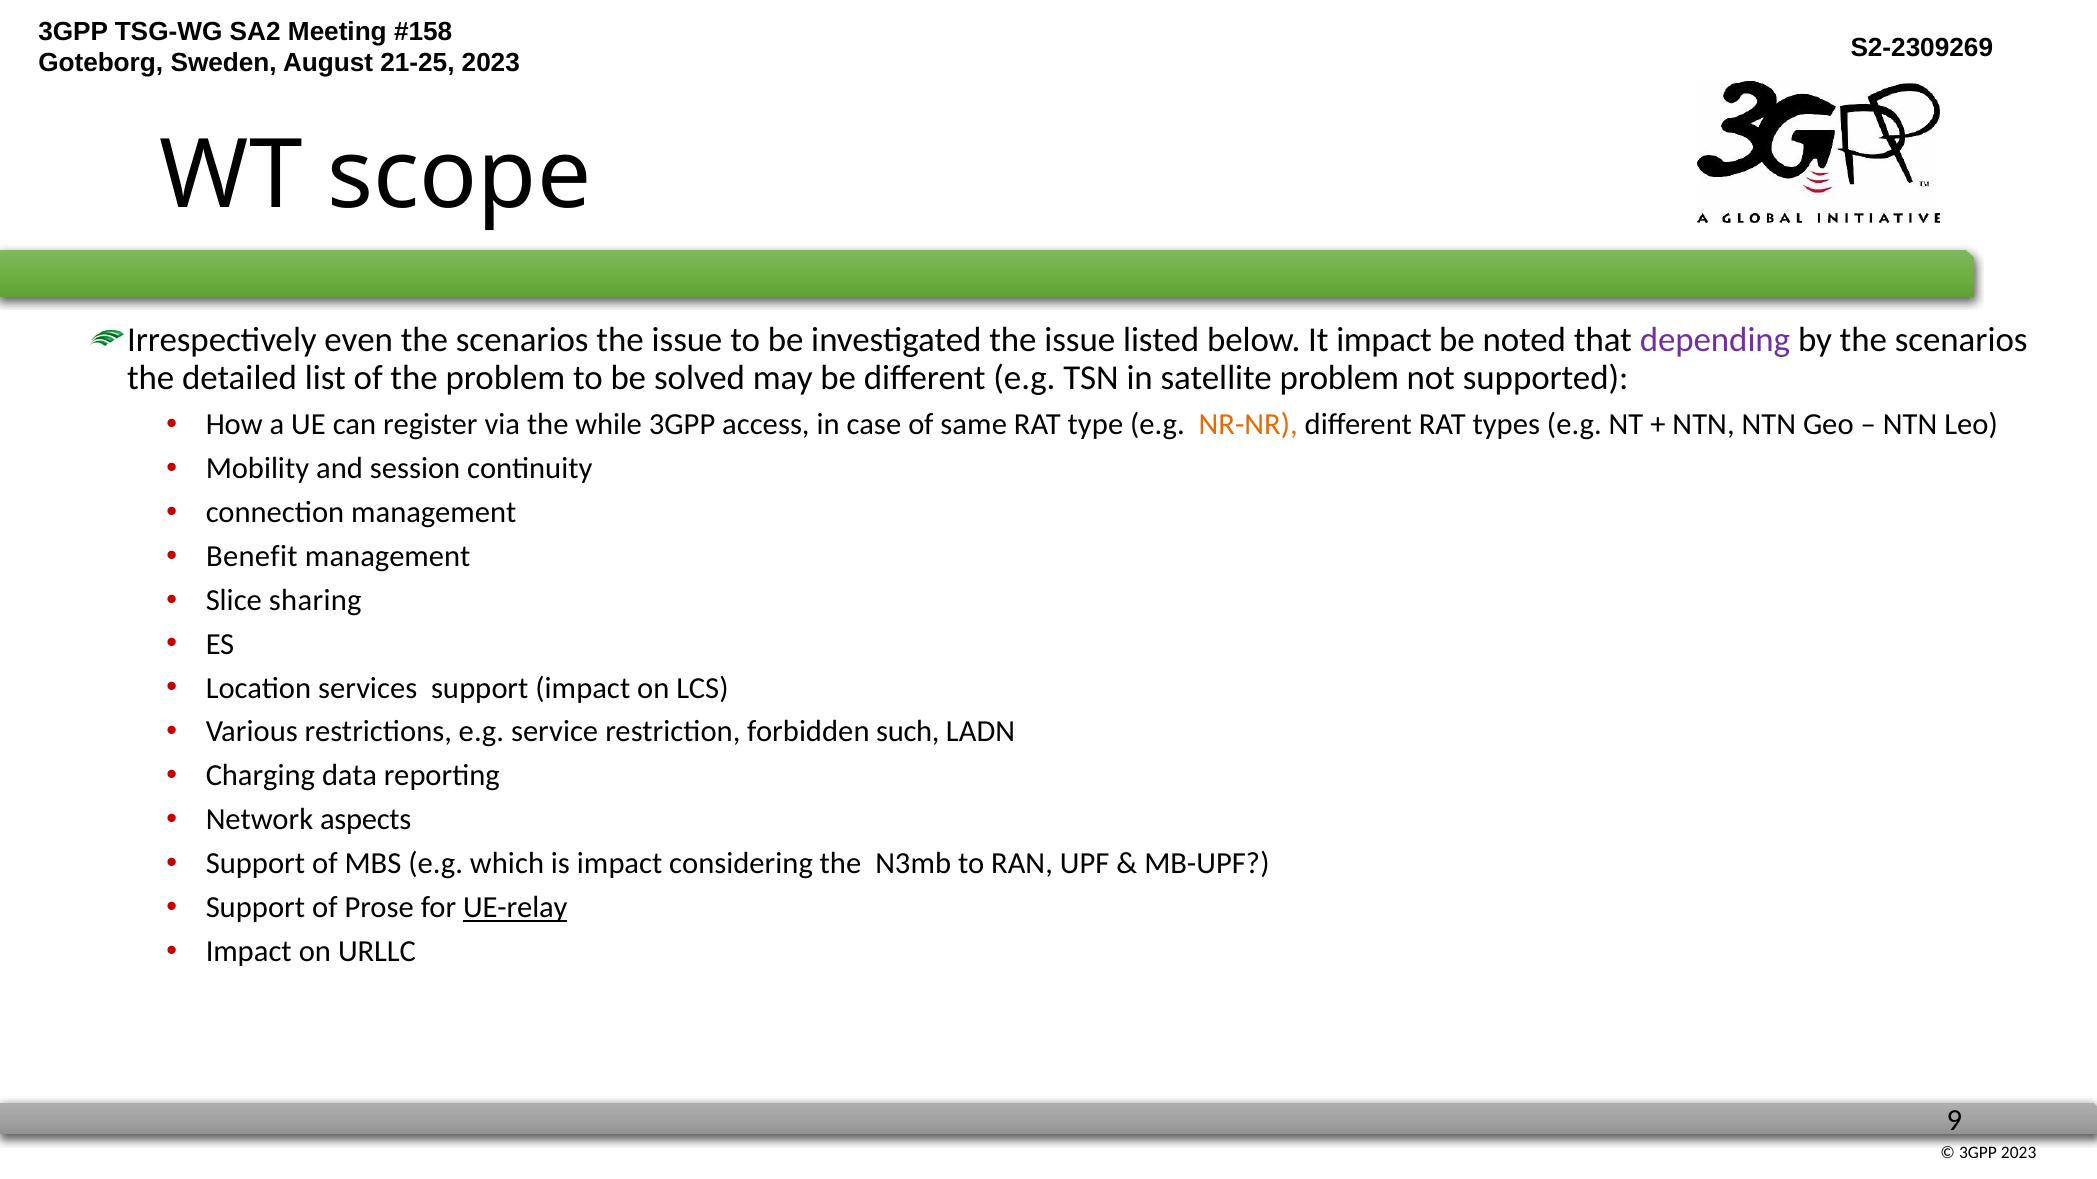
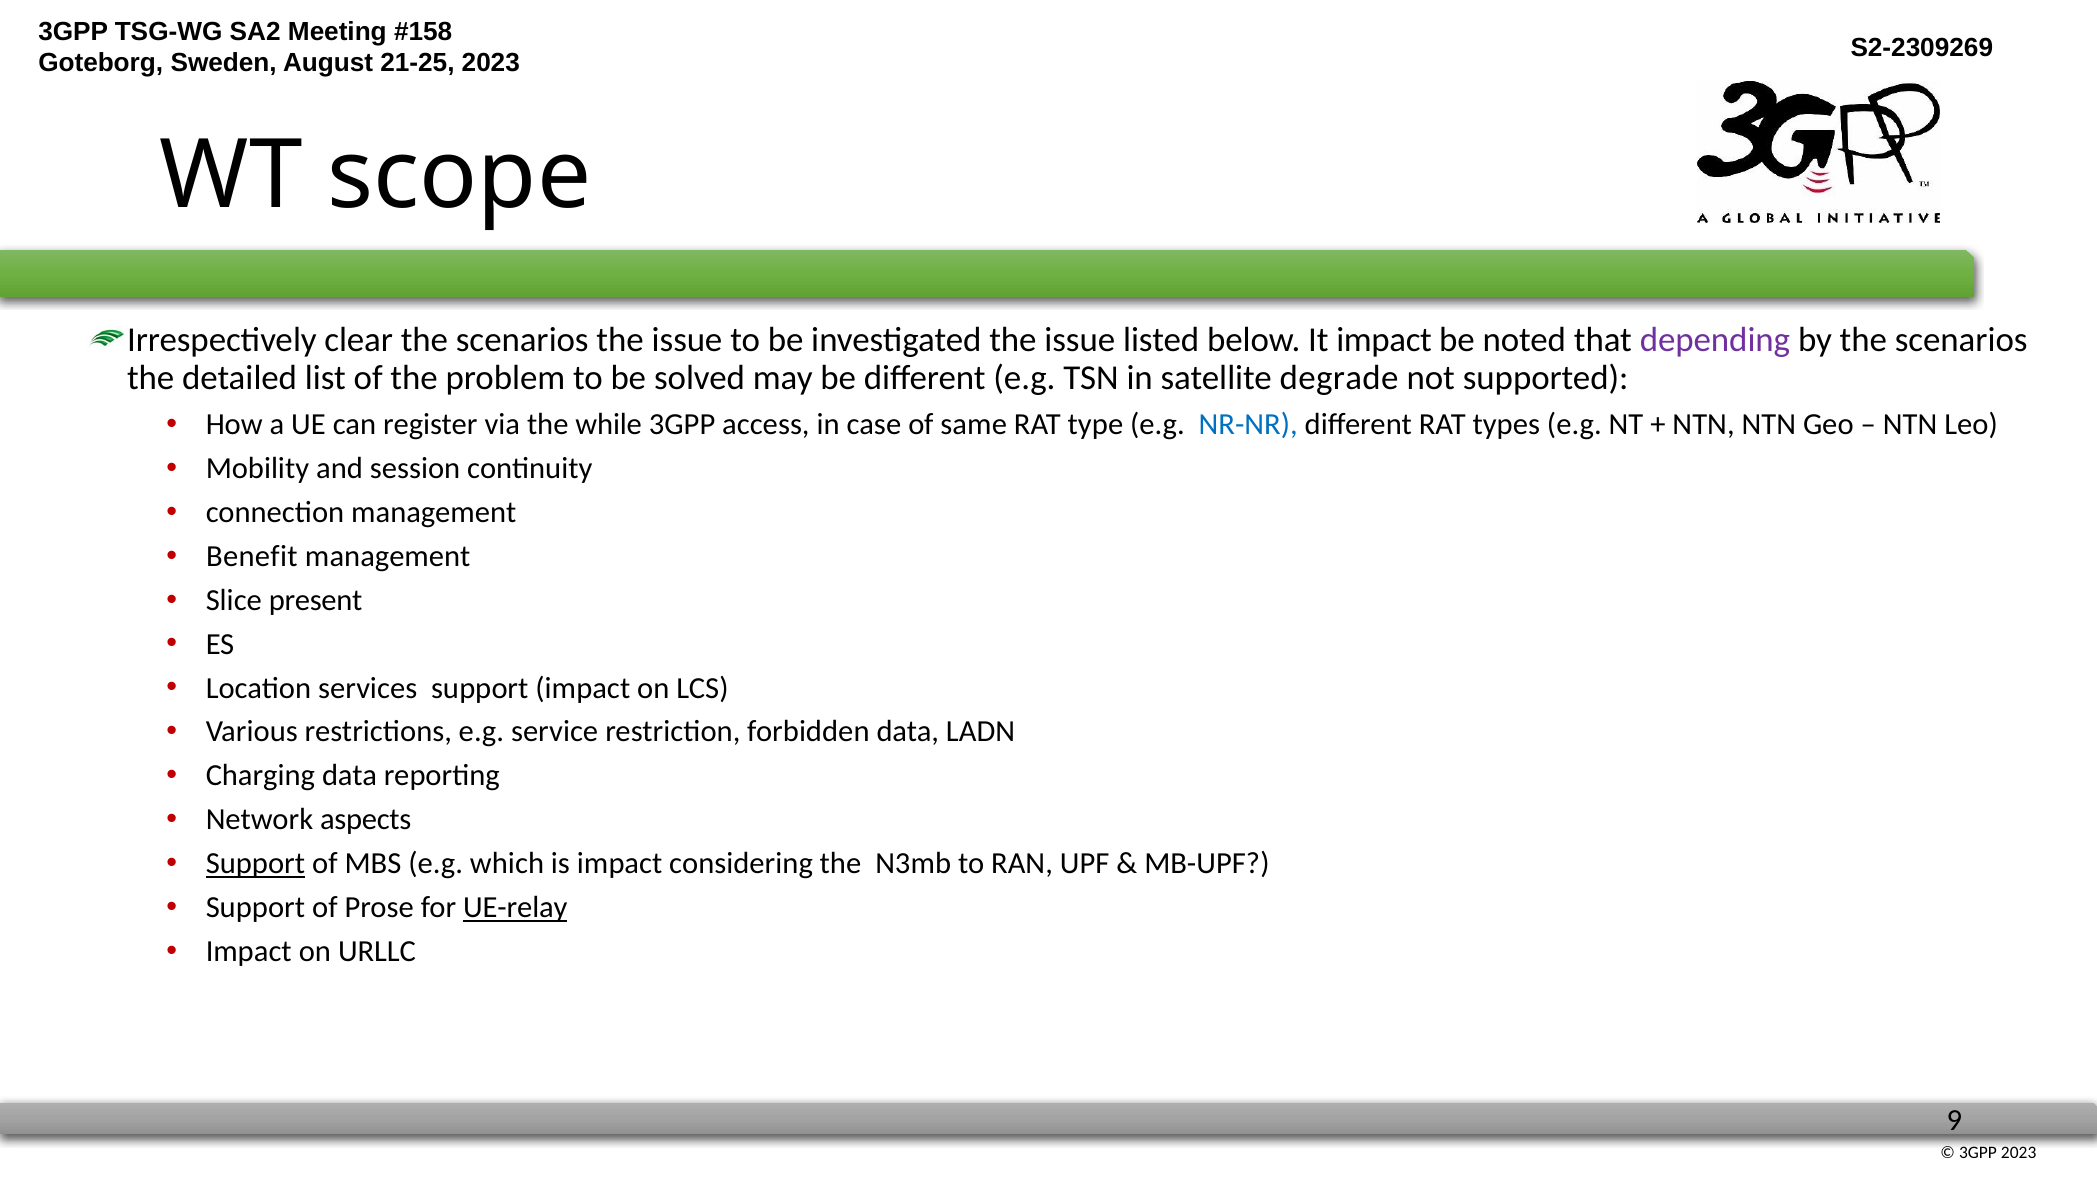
even: even -> clear (359, 340)
satellite problem: problem -> degrade (1339, 378)
NR-NR colour: orange -> blue (1248, 425)
sharing: sharing -> present (316, 600)
forbidden such: such -> data (908, 732)
Support underline: none -> present (255, 864)
